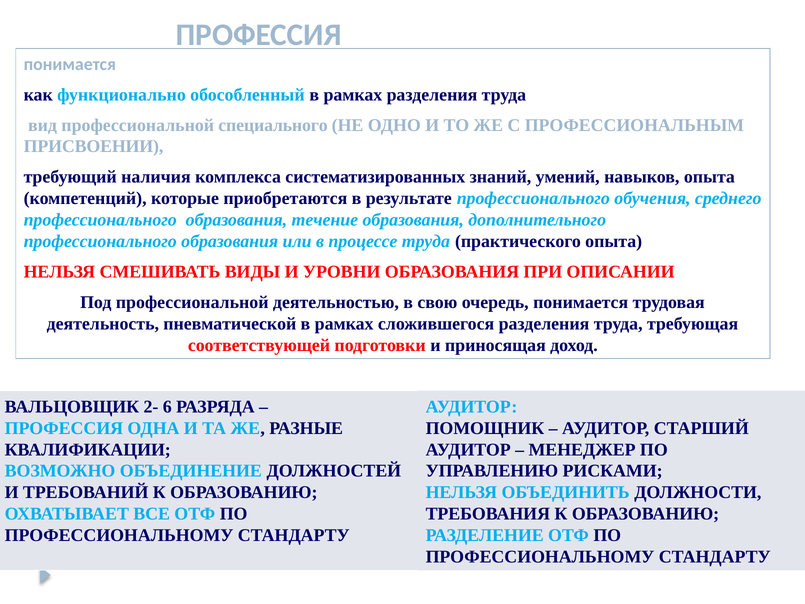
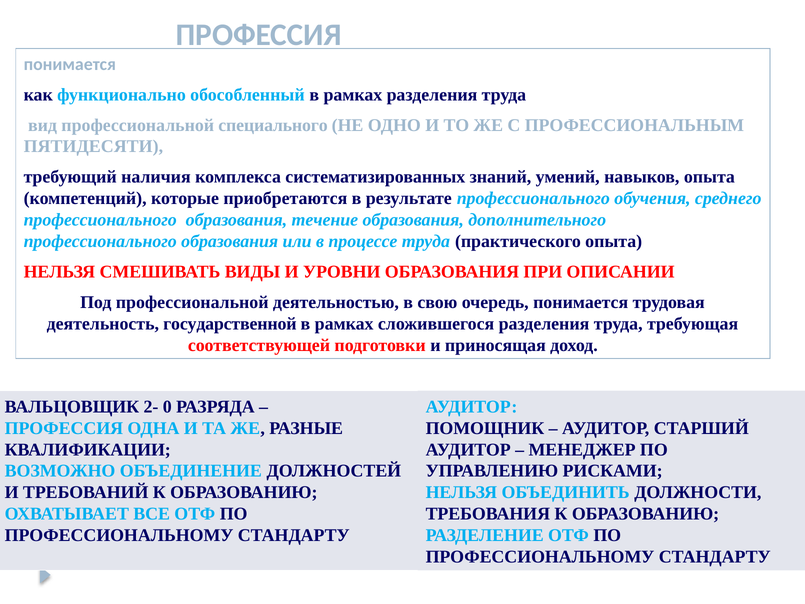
ПРИСВОЕНИИ: ПРИСВОЕНИИ -> ПЯТИДЕСЯТИ (93, 147)
пневматической: пневматической -> государственной (230, 324)
6: 6 -> 0 (167, 407)
